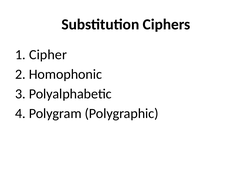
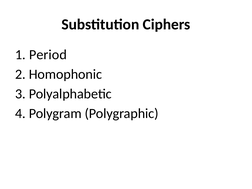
Cipher: Cipher -> Period (48, 55)
